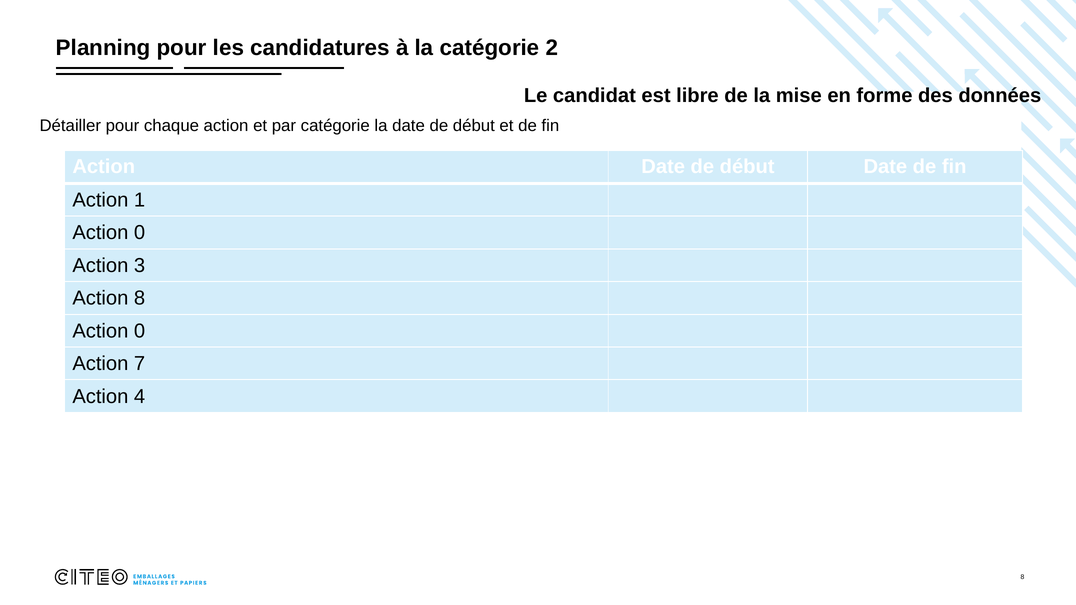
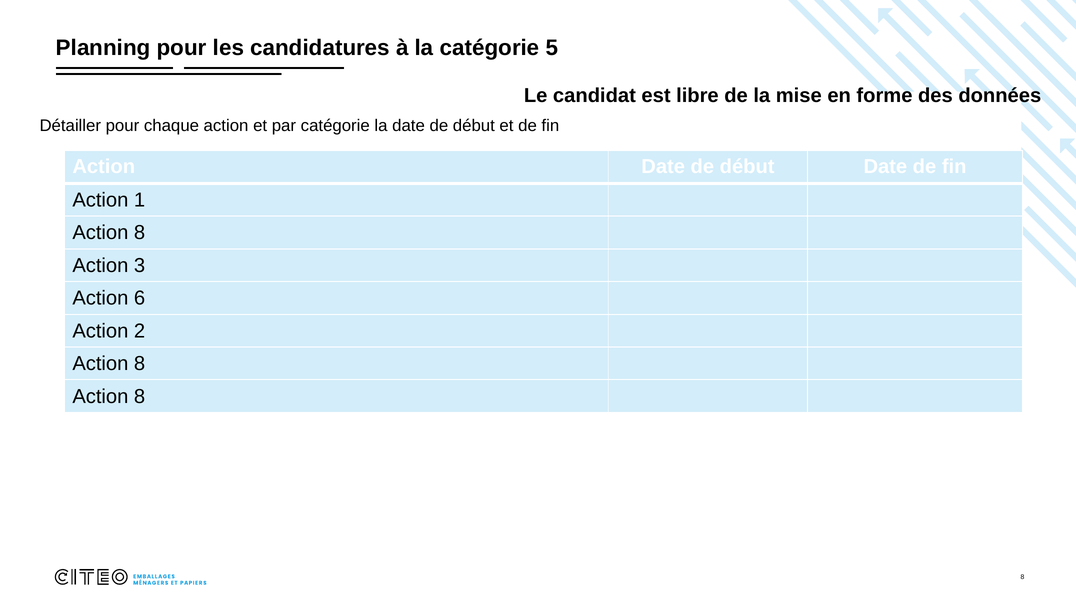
2: 2 -> 5 (552, 48)
0: 0 -> 8 (140, 233)
Action 8: 8 -> 6 (140, 298)
0: 0 -> 2 (140, 331)
7: 7 -> 8 (140, 364)
4: 4 -> 8 (140, 397)
